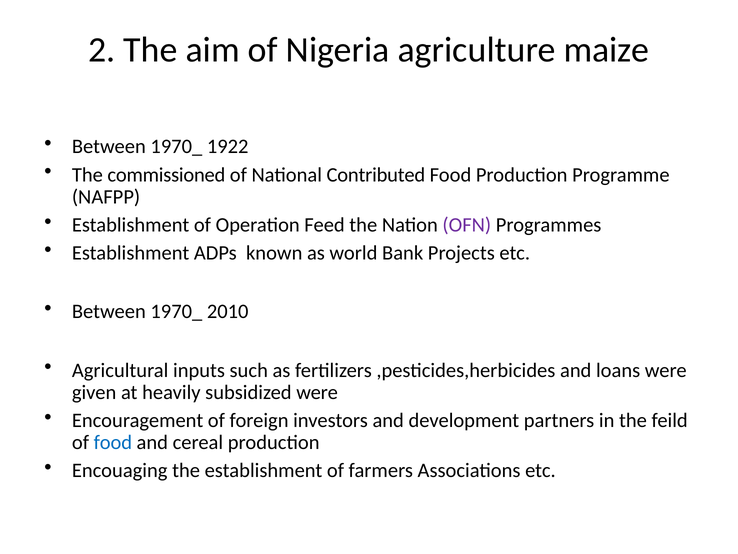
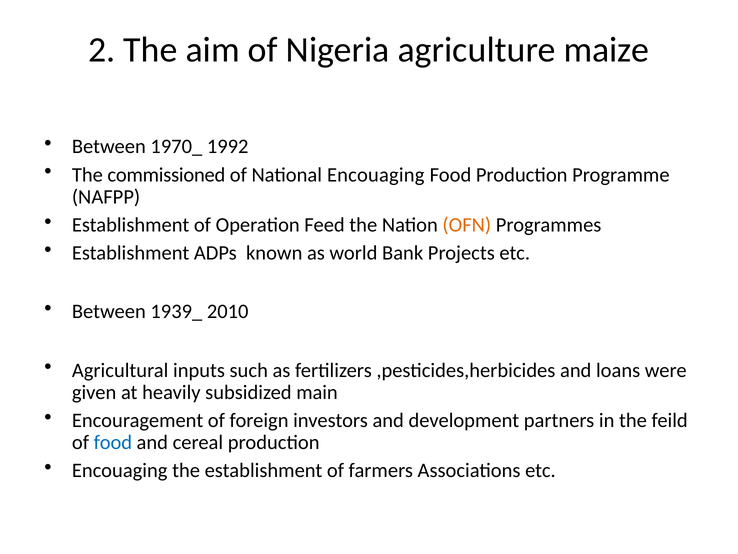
1922: 1922 -> 1992 (228, 147)
National Contributed: Contributed -> Encouaging (376, 175)
OFN colour: purple -> orange (467, 225)
1970_: 1970_ -> 1939_ (176, 311)
subsidized were: were -> main (317, 392)
